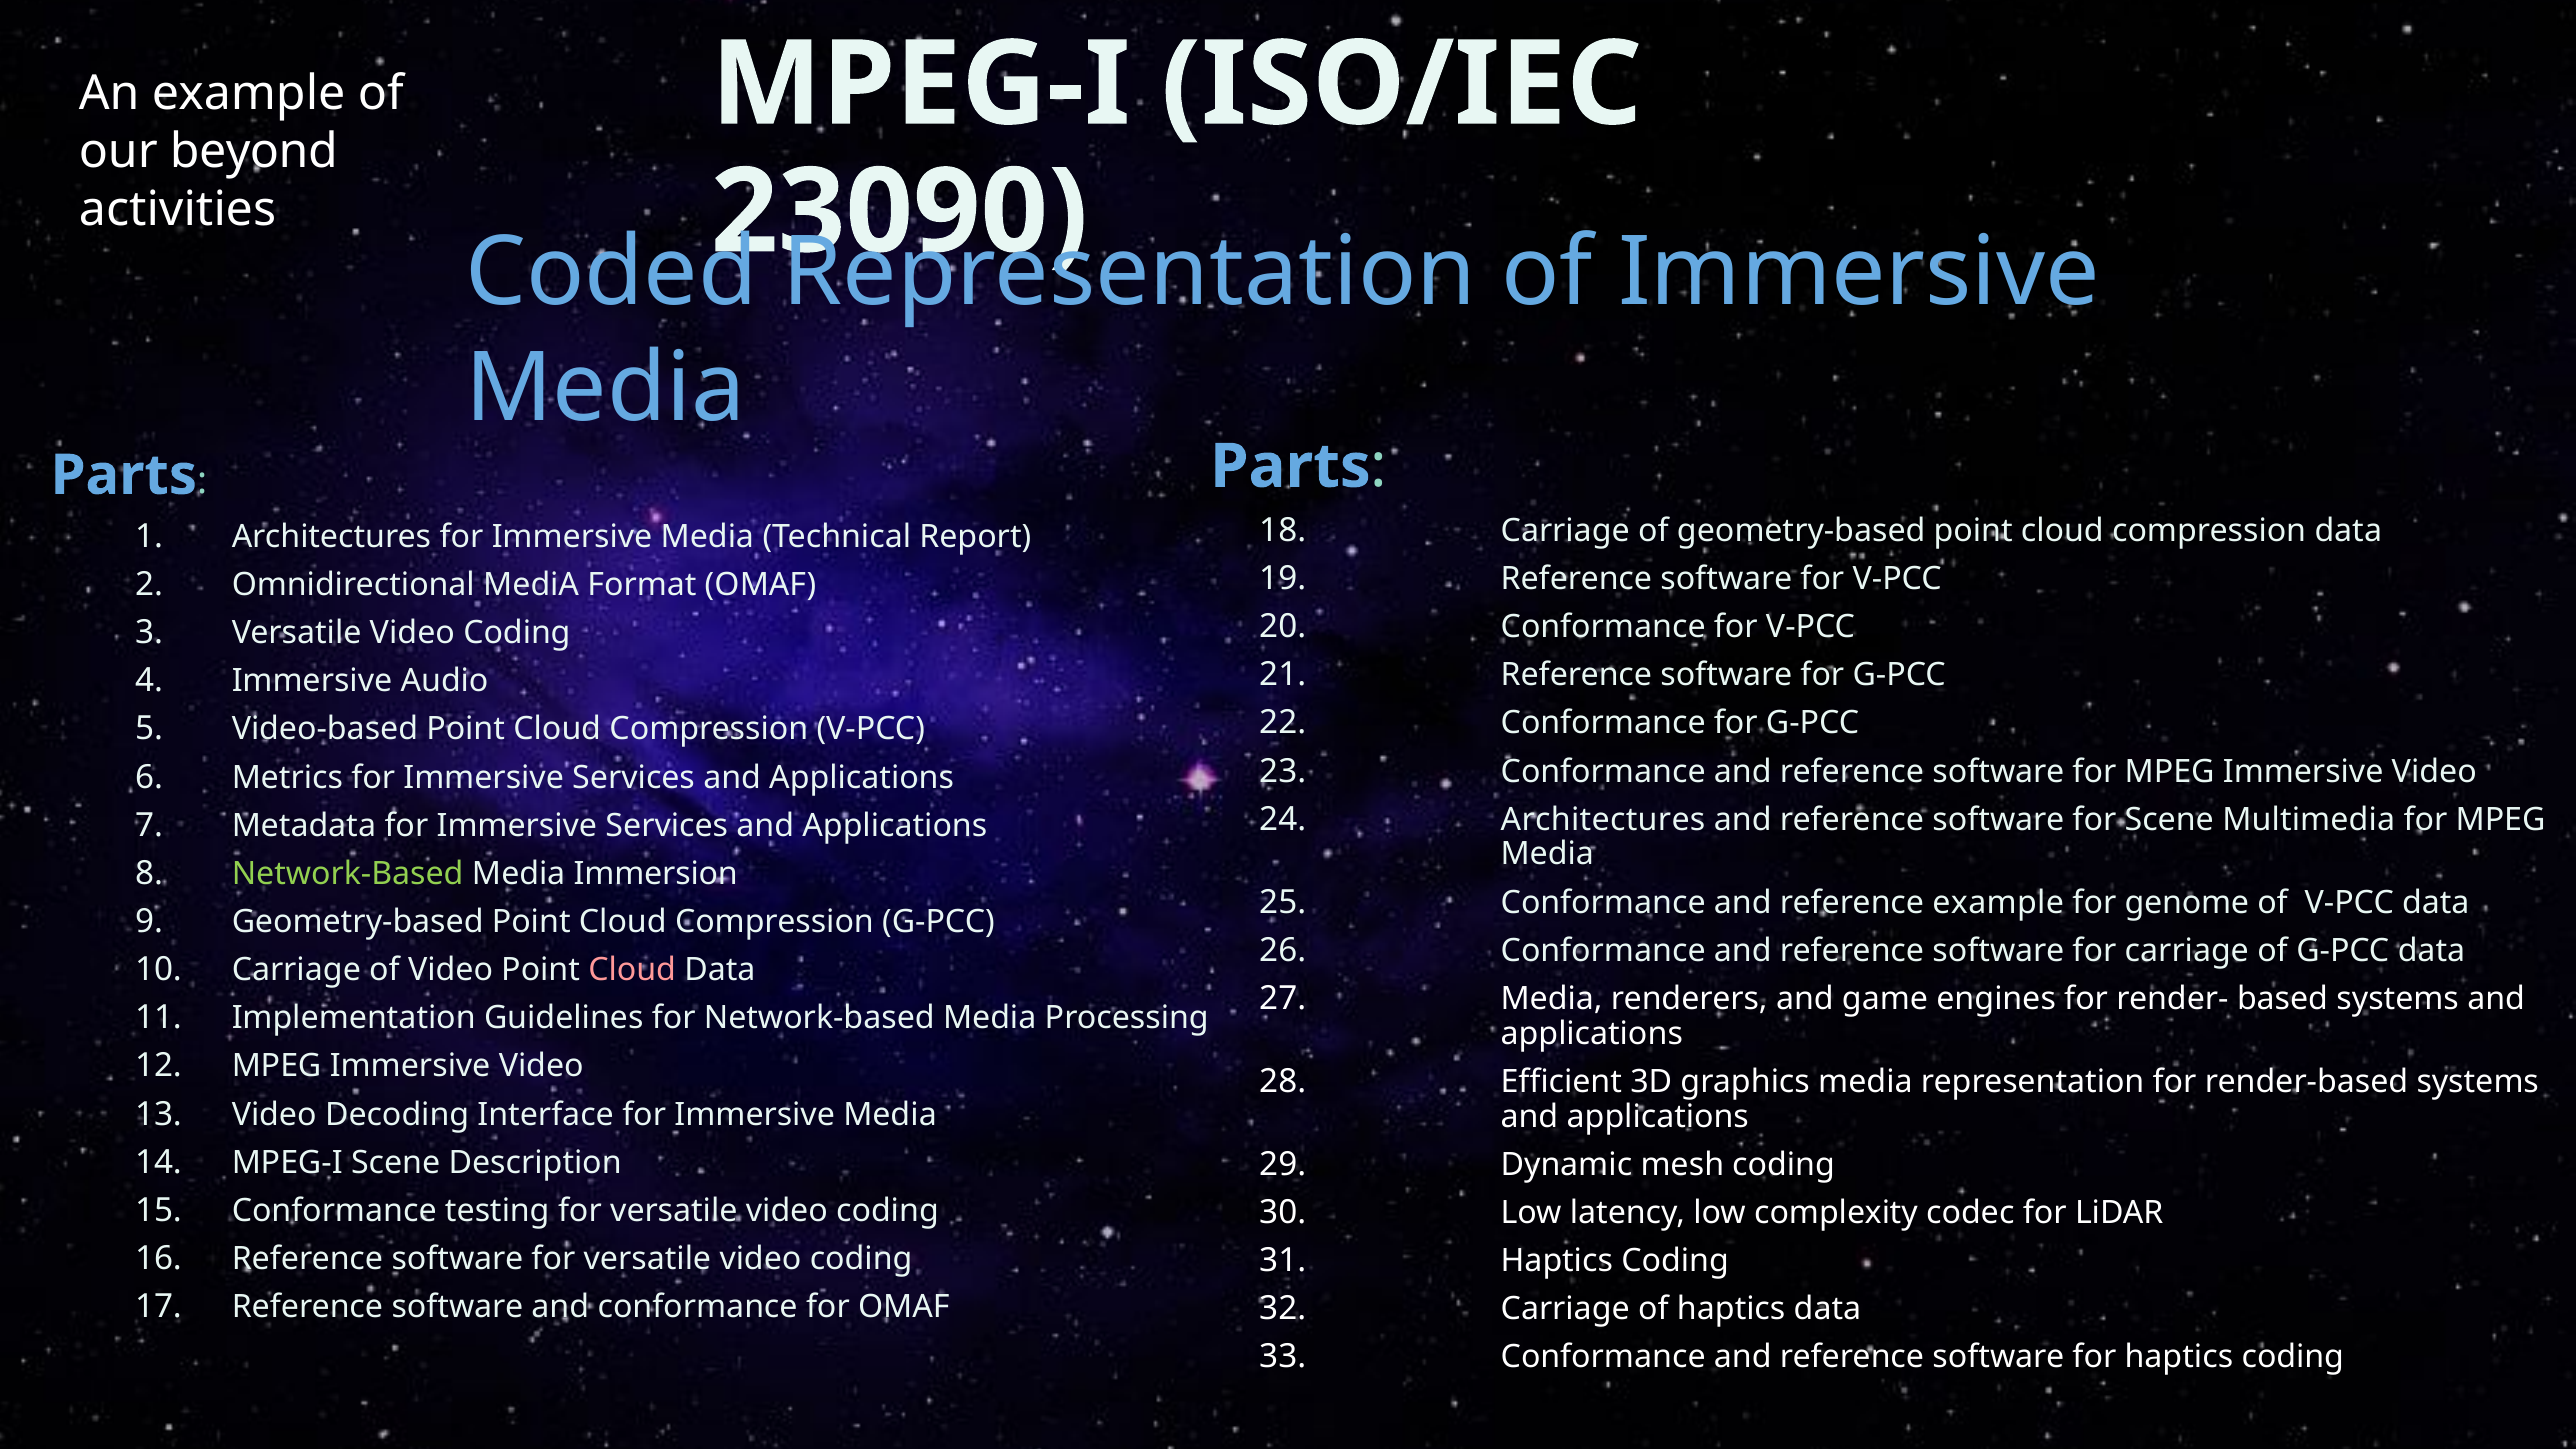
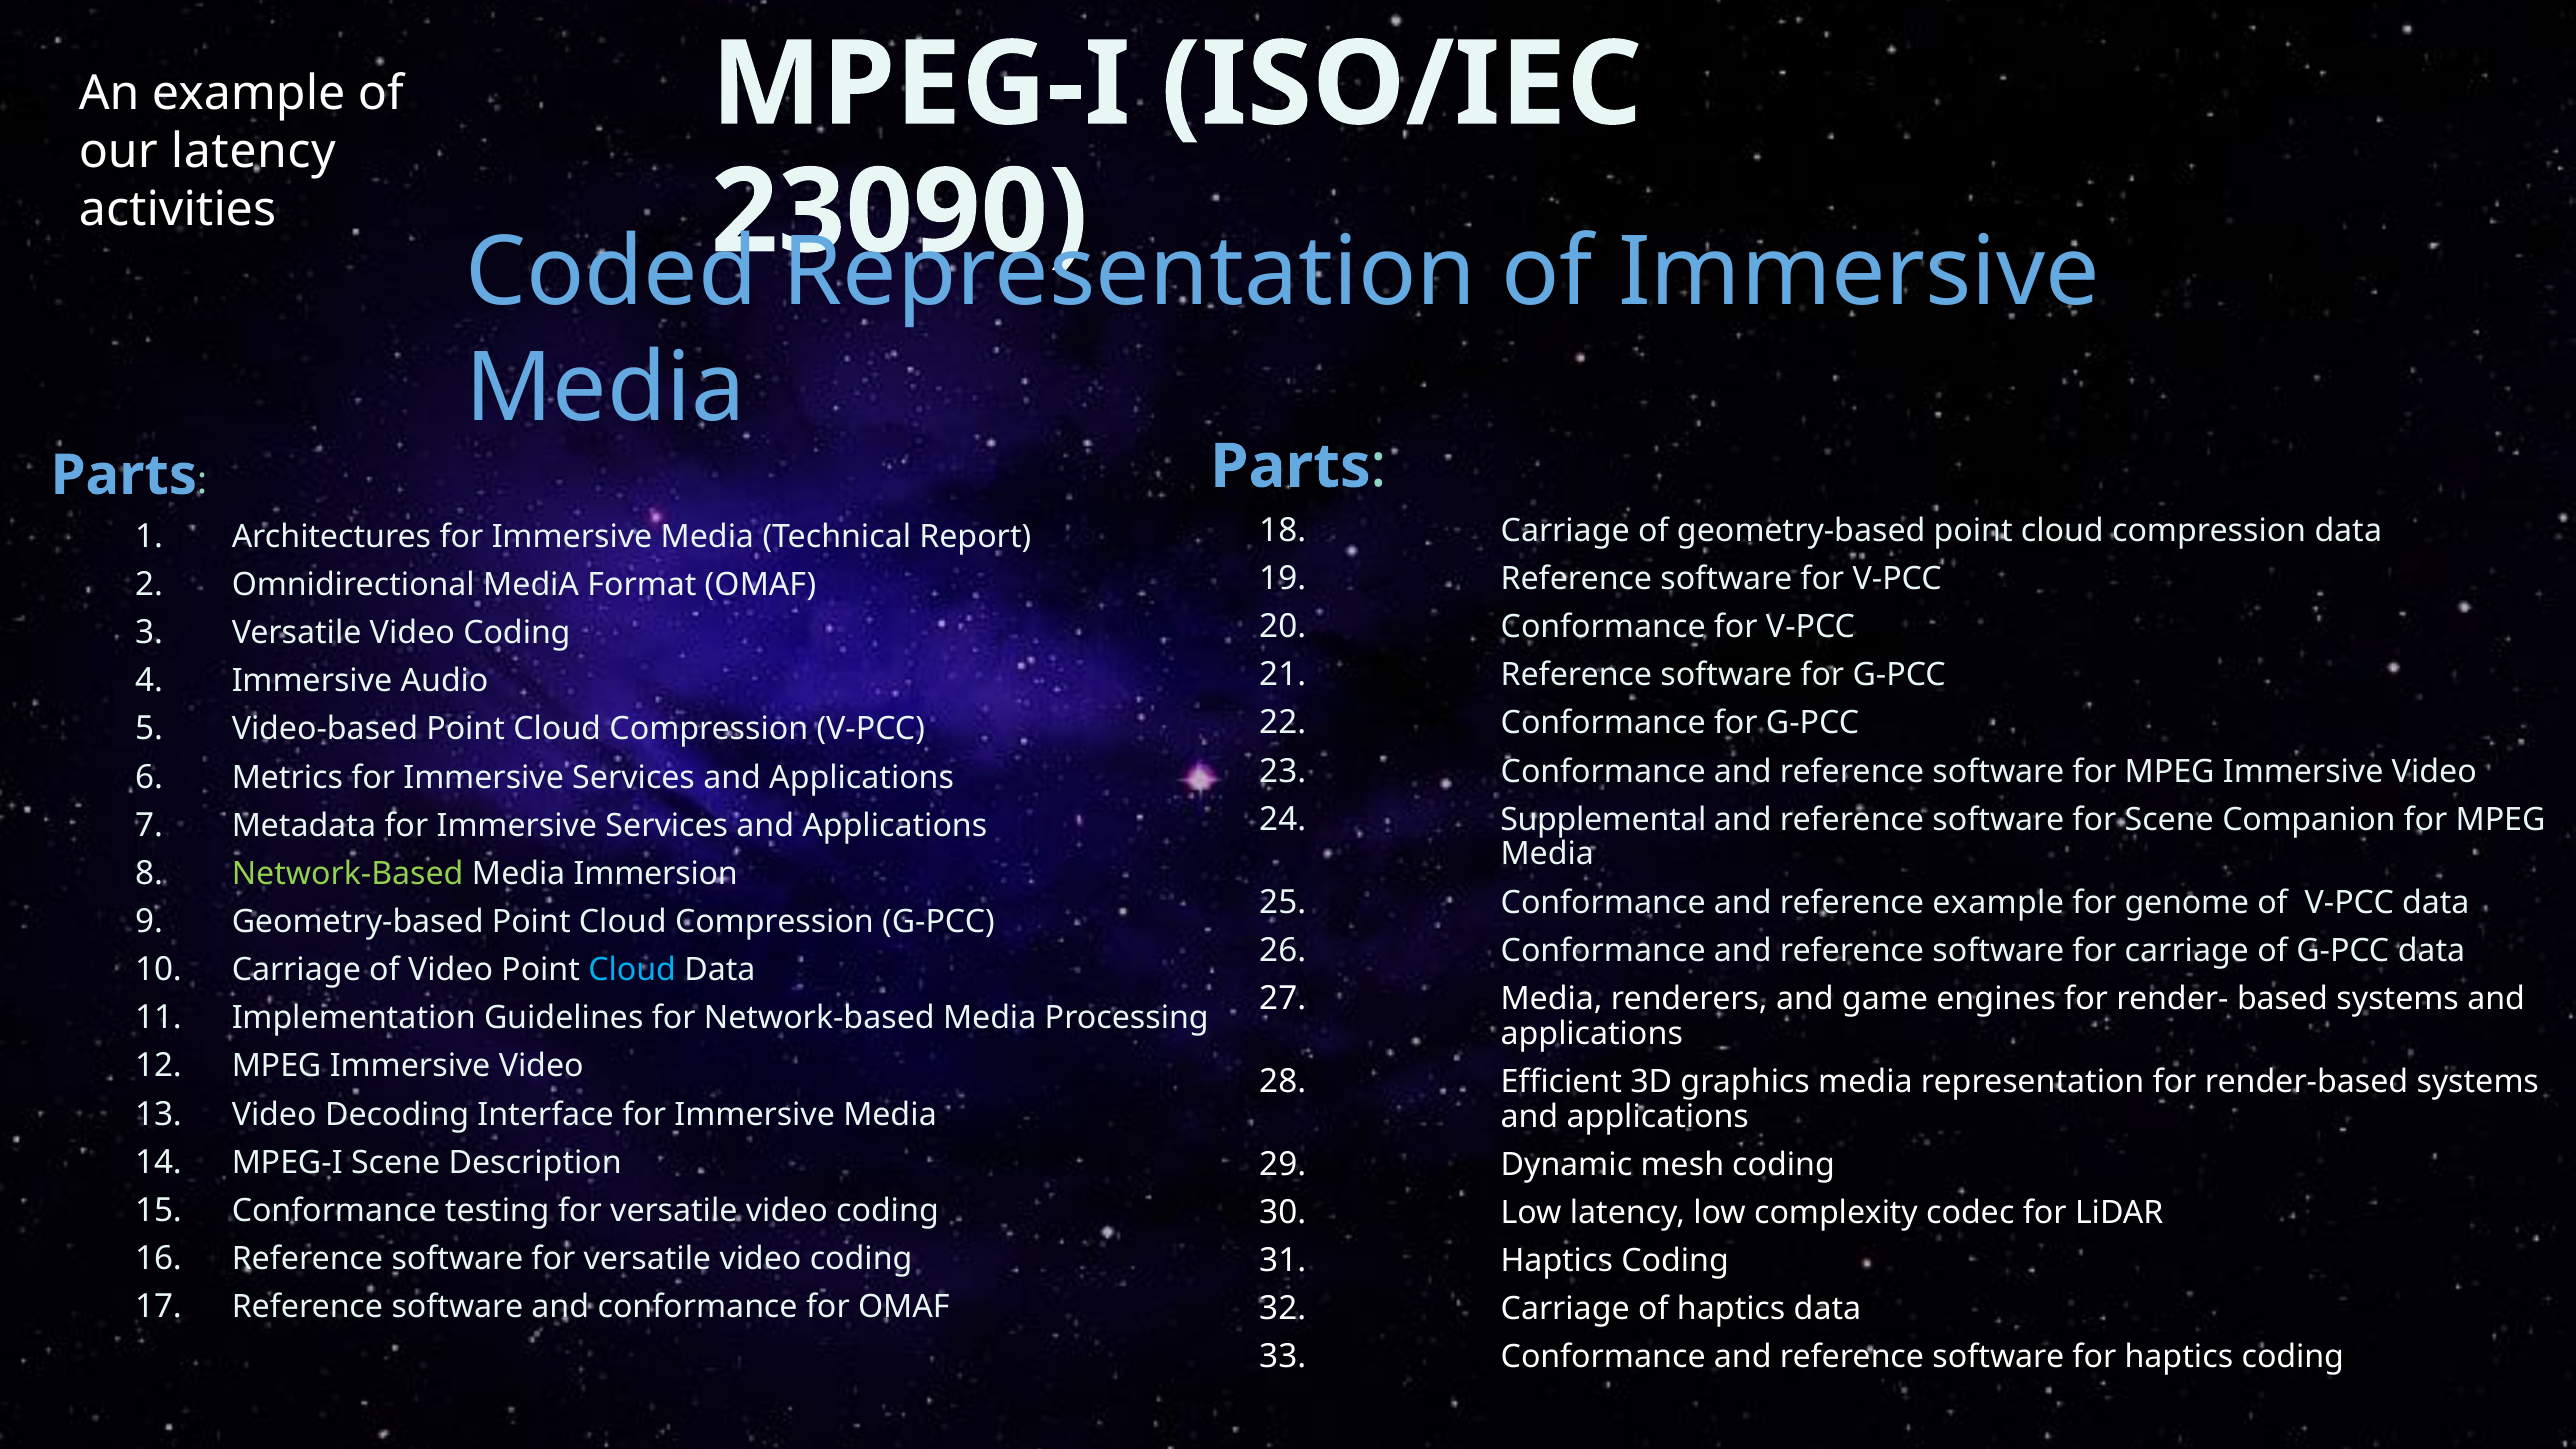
our beyond: beyond -> latency (253, 152)
Architectures: Architectures -> Supplemental (1603, 820)
Multimedia: Multimedia -> Companion (2309, 820)
Cloud colour: pink -> light blue (632, 970)
